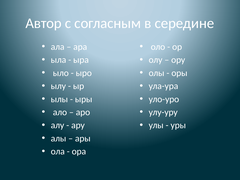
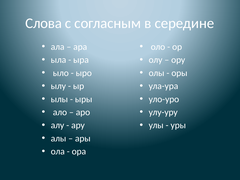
Автор: Автор -> Слова (44, 23)
